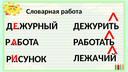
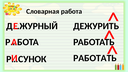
ЛЕЖАЧИЙ: ЛЕЖАЧИЙ -> РАБОТАТЬ (95, 58)
